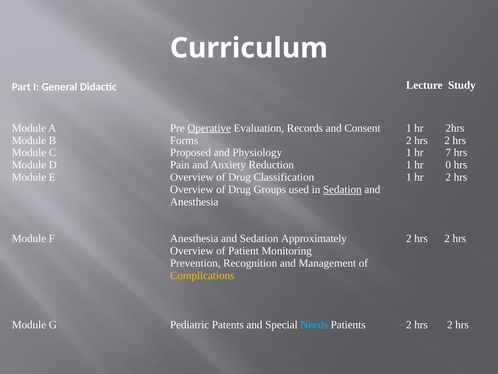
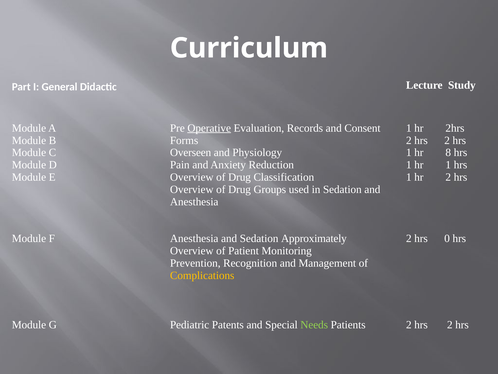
Proposed: Proposed -> Overseen (191, 152)
7: 7 -> 8 (448, 152)
hr 0: 0 -> 1 (448, 165)
Sedation underline: present -> none (342, 189)
2: 2 -> 0 (447, 238)
Needs colour: light blue -> light green (314, 324)
